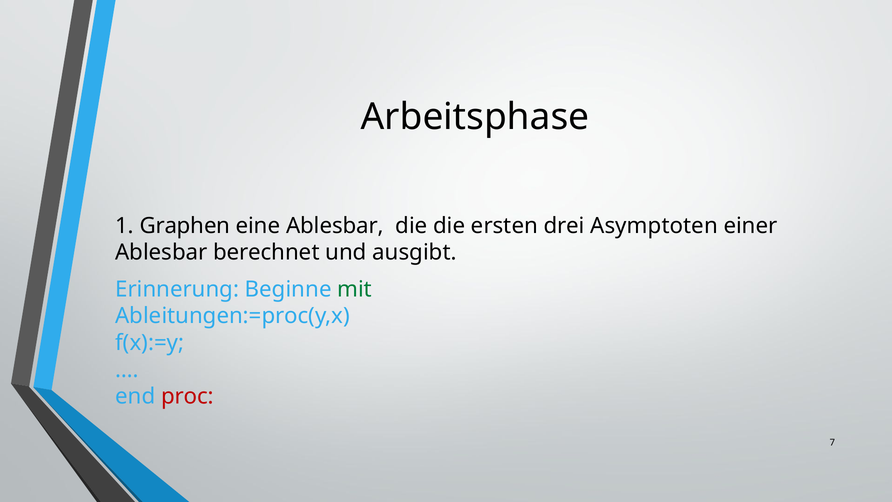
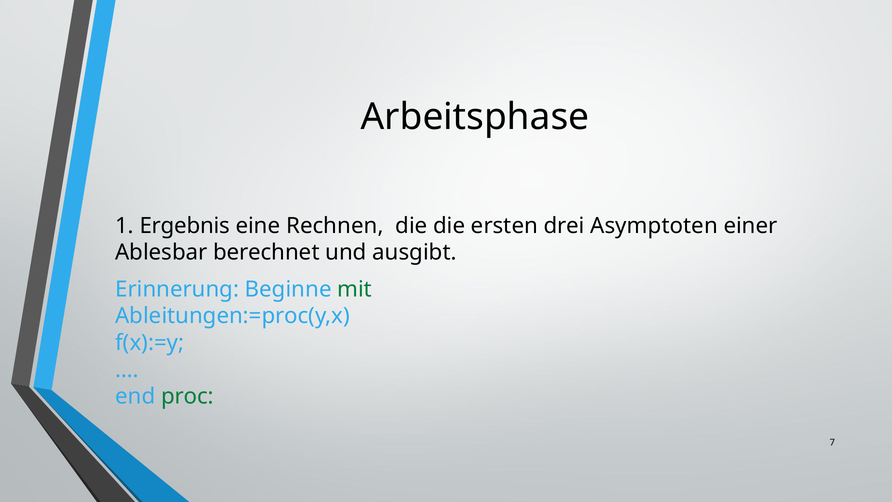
Graphen: Graphen -> Ergebnis (185, 226)
eine Ablesbar: Ablesbar -> Rechnen (335, 226)
proc colour: red -> green (187, 396)
